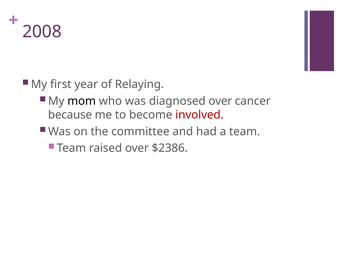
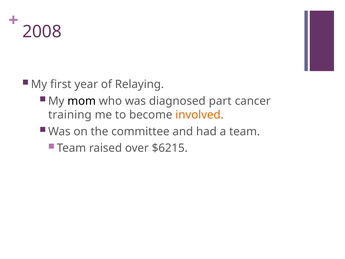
diagnosed over: over -> part (220, 101)
because: because -> training (70, 115)
involved colour: red -> orange (200, 115)
$2386: $2386 -> $6215 (170, 148)
